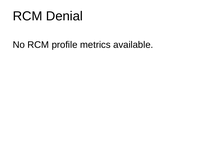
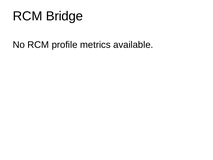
Denial: Denial -> Bridge (64, 16)
